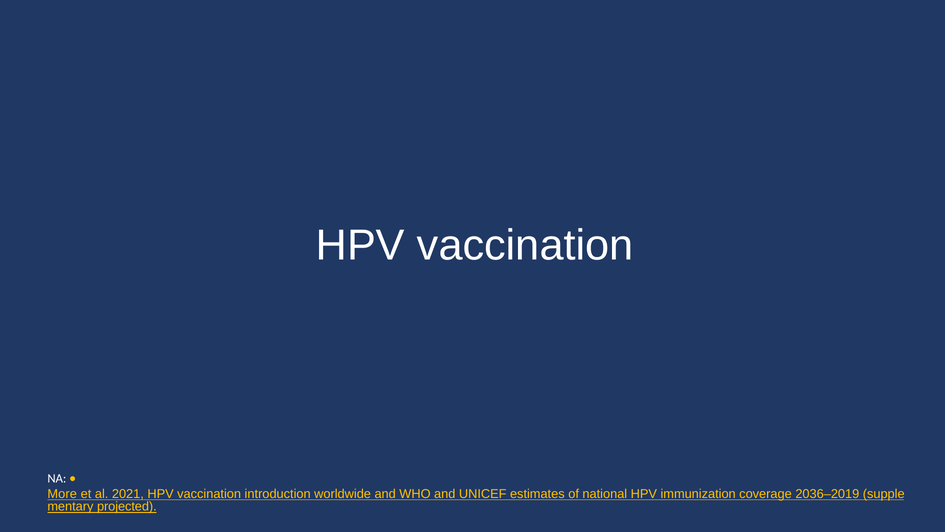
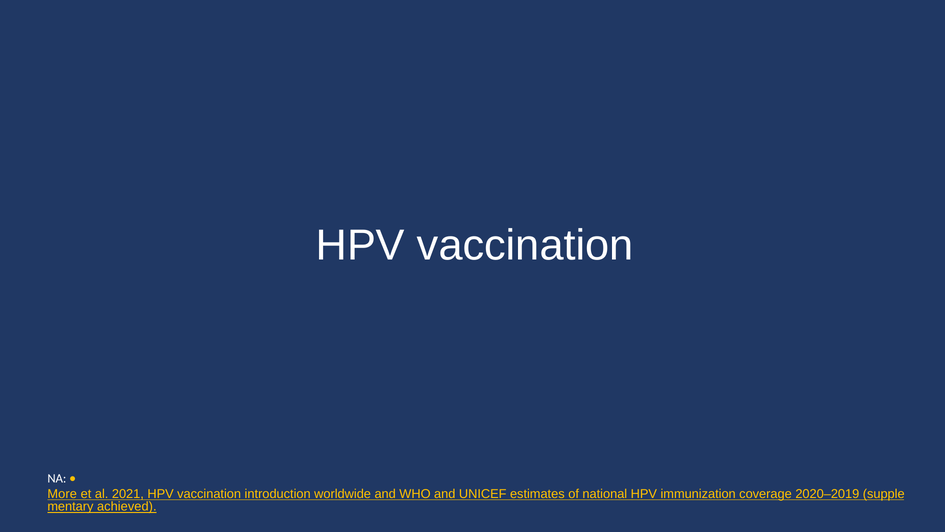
2036–2019: 2036–2019 -> 2020–2019 (827, 494)
projected: projected -> achieved (127, 506)
